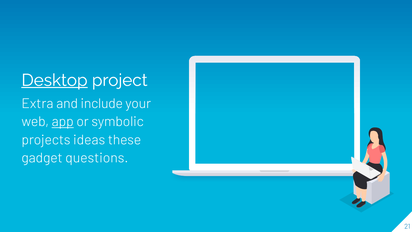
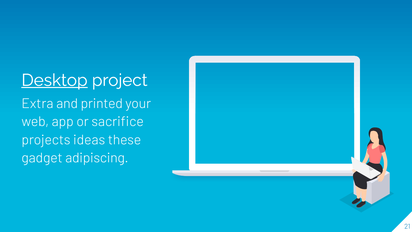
include: include -> printed (102, 104)
app underline: present -> none (63, 122)
symbolic: symbolic -> sacrifice (118, 122)
questions: questions -> adipiscing (97, 158)
